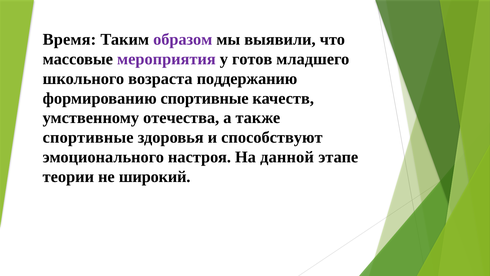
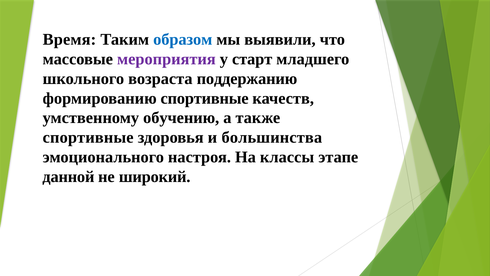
образом colour: purple -> blue (183, 39)
готов: готов -> старт (252, 59)
отечества: отечества -> обучению (181, 118)
способствуют: способствуют -> большинства (272, 137)
данной: данной -> классы (287, 157)
теории: теории -> данной (68, 177)
